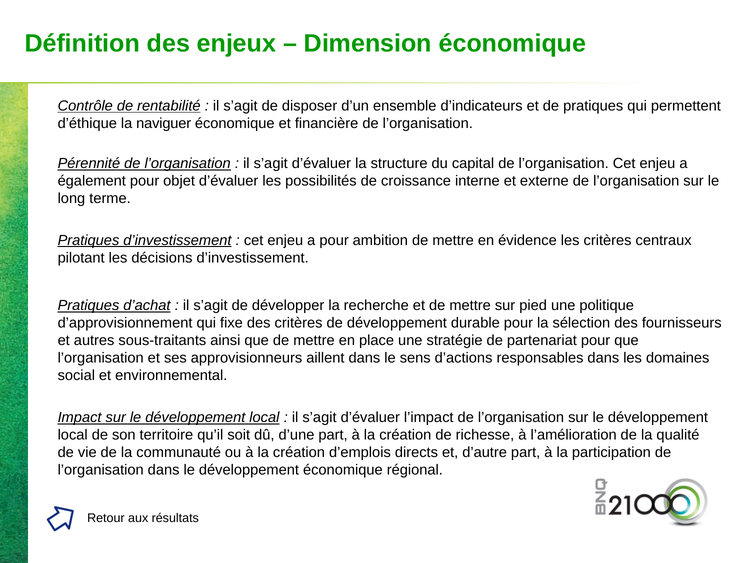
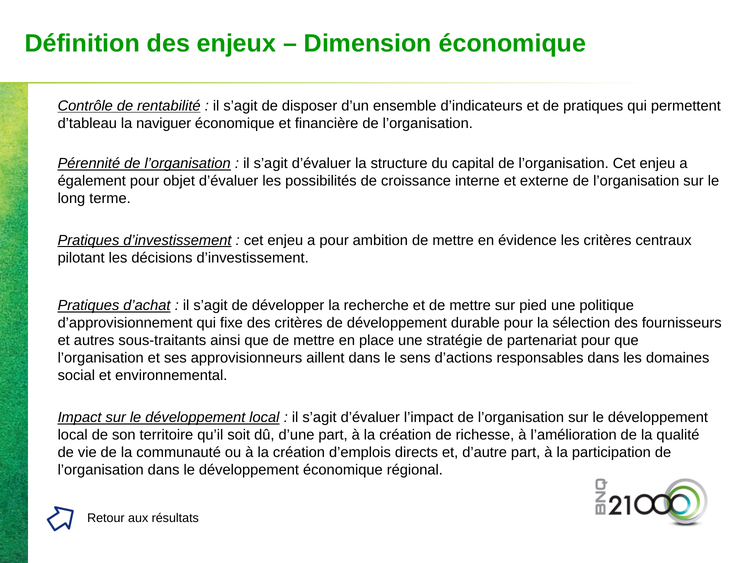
d’éthique: d’éthique -> d’tableau (87, 123)
